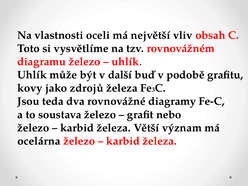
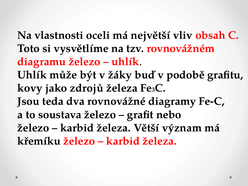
další: další -> žáky (120, 75)
ocelárna: ocelárna -> křemíku (39, 141)
